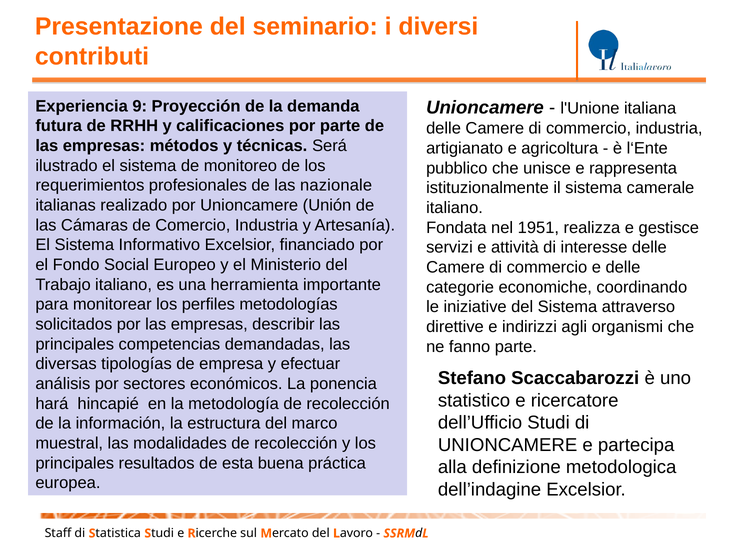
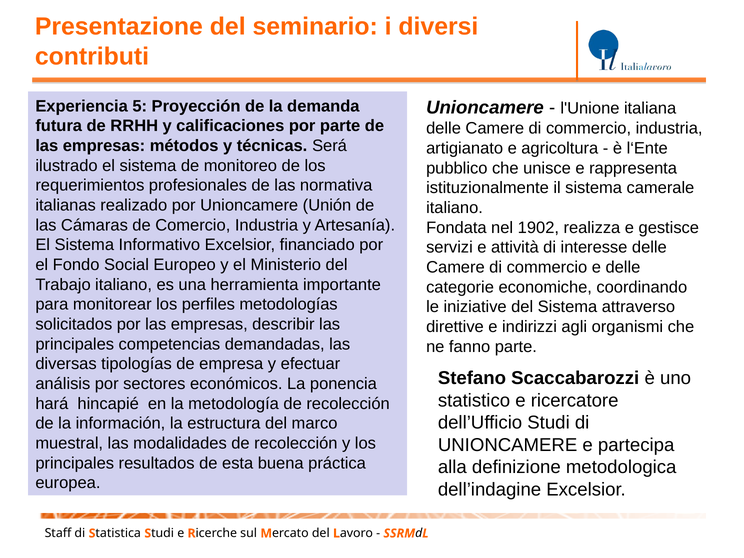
9: 9 -> 5 (140, 106)
nazionale: nazionale -> normativa (336, 186)
1951: 1951 -> 1902 (538, 228)
